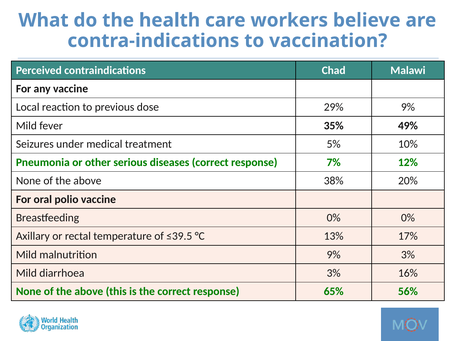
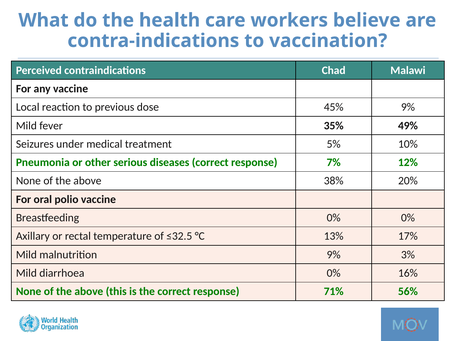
29%: 29% -> 45% (334, 107)
≤39.5: ≤39.5 -> ≤32.5 (179, 236)
diarrhoea 3%: 3% -> 0% (334, 273)
65%: 65% -> 71% (334, 292)
